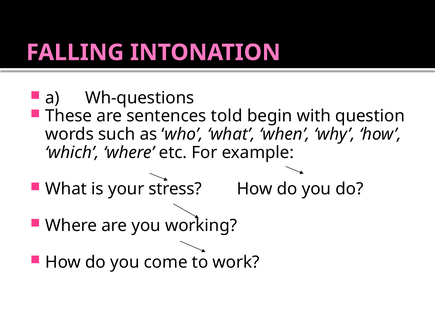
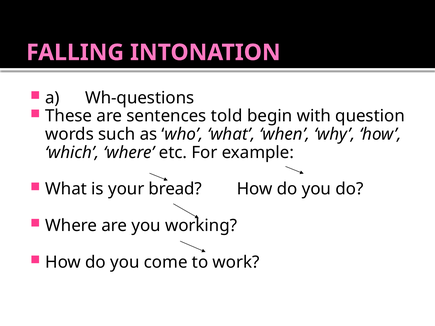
stress: stress -> bread (175, 189)
